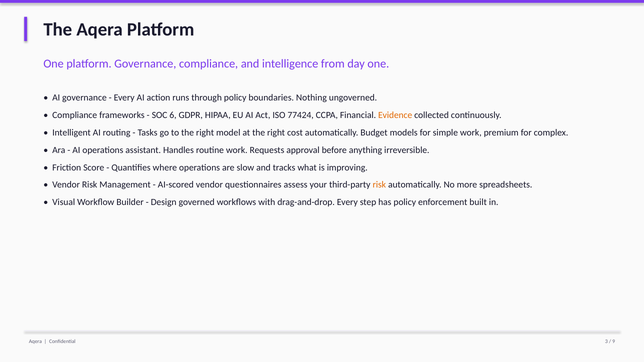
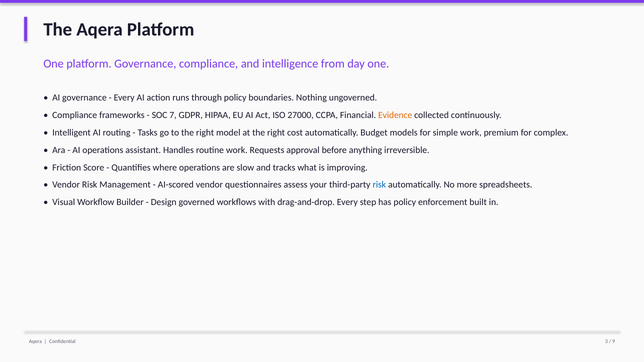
6: 6 -> 7 (173, 115)
77424: 77424 -> 27000 (301, 115)
risk colour: orange -> blue (379, 185)
